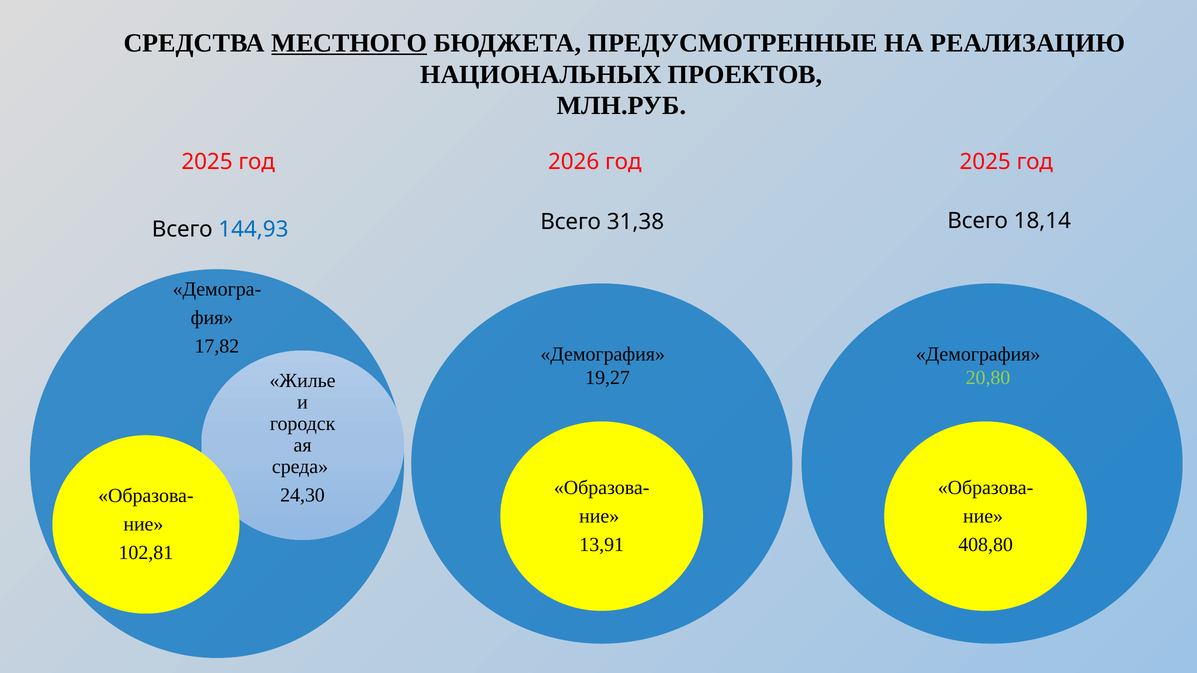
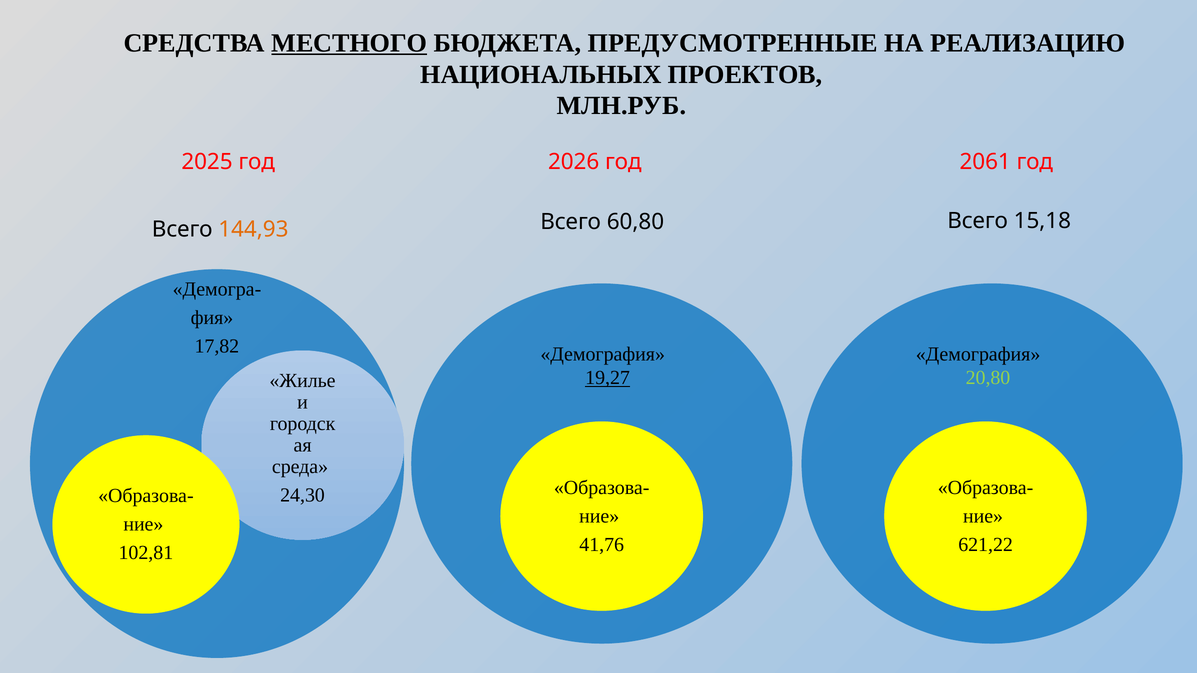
год 2025: 2025 -> 2061 (985, 162)
144,93 colour: blue -> orange (253, 229)
31,38: 31,38 -> 60,80 (635, 222)
18,14: 18,14 -> 15,18 (1042, 221)
19,27 underline: none -> present (608, 378)
13,91: 13,91 -> 41,76 (602, 545)
408,80: 408,80 -> 621,22 (986, 545)
